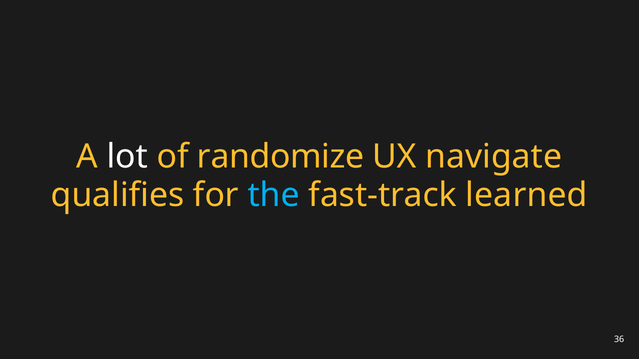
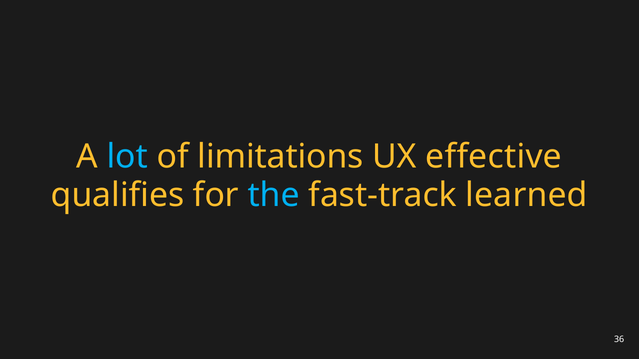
lot colour: white -> light blue (127, 157)
randomize: randomize -> limitations (281, 157)
navigate: navigate -> effective (494, 157)
